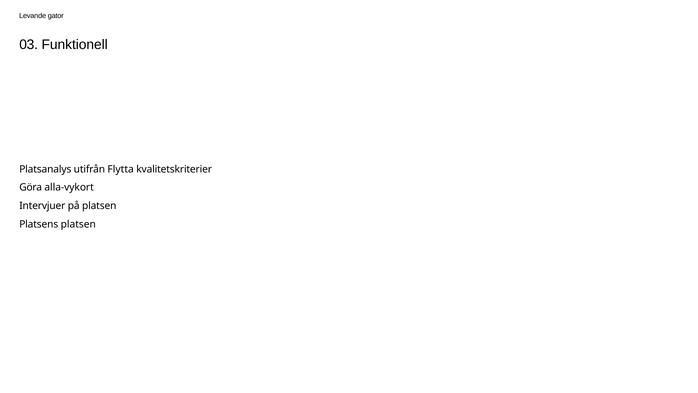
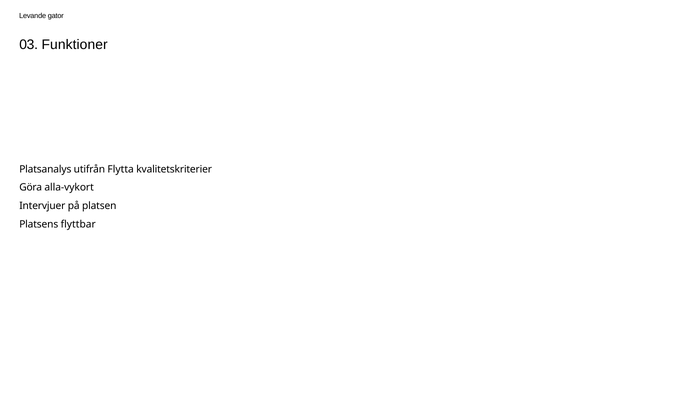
Funktionell: Funktionell -> Funktioner (75, 44)
Platsens platsen: platsen -> flyttbar (78, 224)
